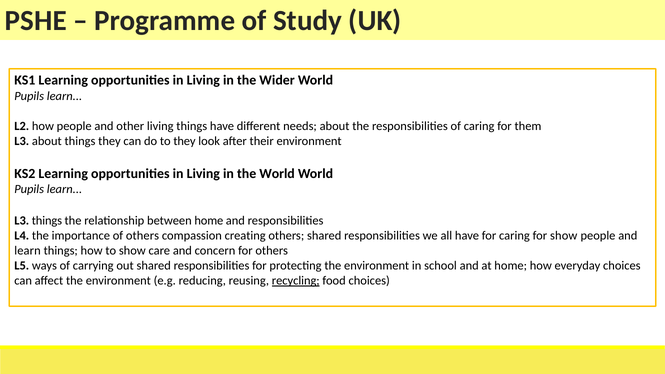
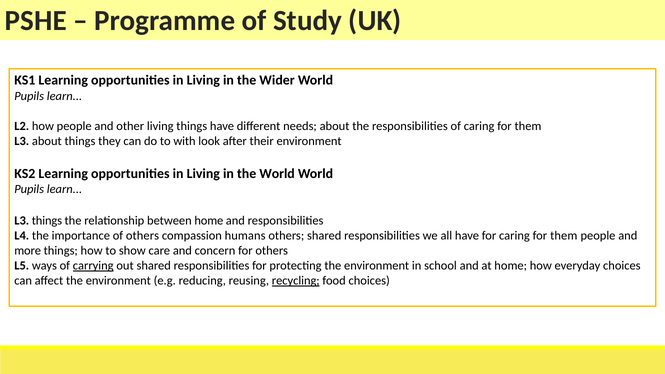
to they: they -> with (184, 141)
creating: creating -> humans (245, 236)
for caring for show: show -> them (564, 236)
learn: learn -> more (28, 251)
carrying underline: none -> present (93, 266)
